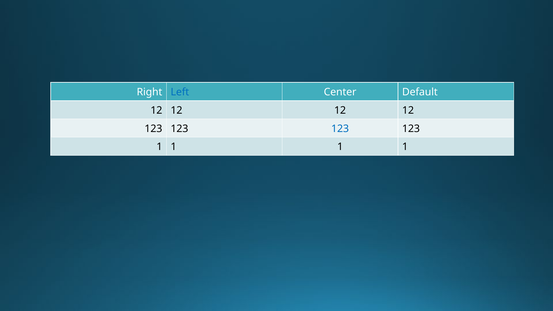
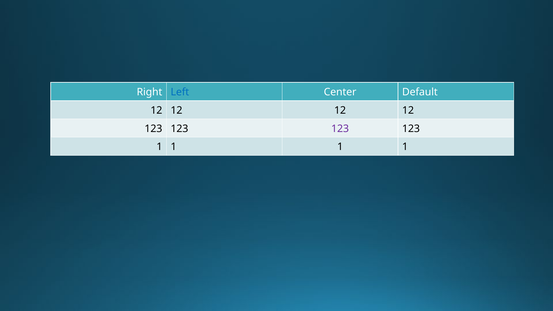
123 colour: blue -> purple (340, 129)
